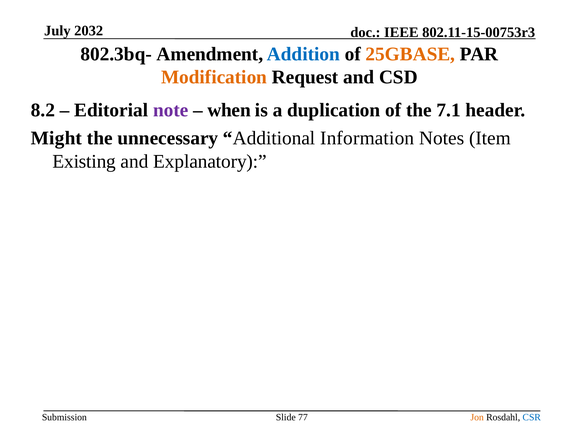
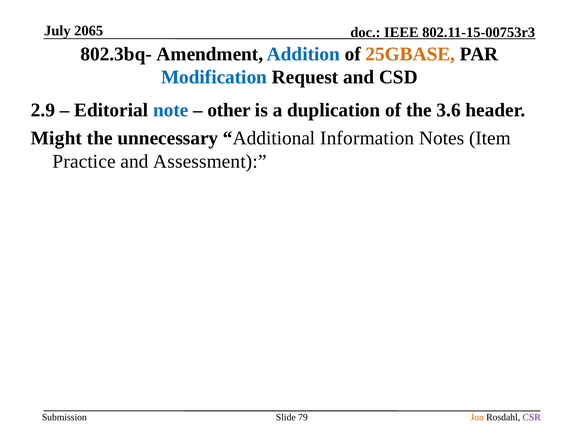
2032: 2032 -> 2065 (89, 31)
Modification colour: orange -> blue (214, 77)
8.2: 8.2 -> 2.9 (43, 110)
note colour: purple -> blue (171, 110)
when: when -> other (229, 110)
7.1: 7.1 -> 3.6 (449, 110)
Existing: Existing -> Practice (84, 161)
Explanatory: Explanatory -> Assessment (210, 161)
77: 77 -> 79 (303, 416)
CSR colour: blue -> purple (532, 416)
